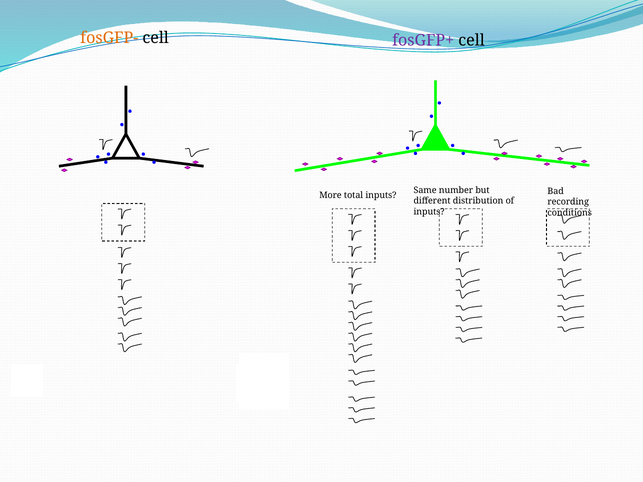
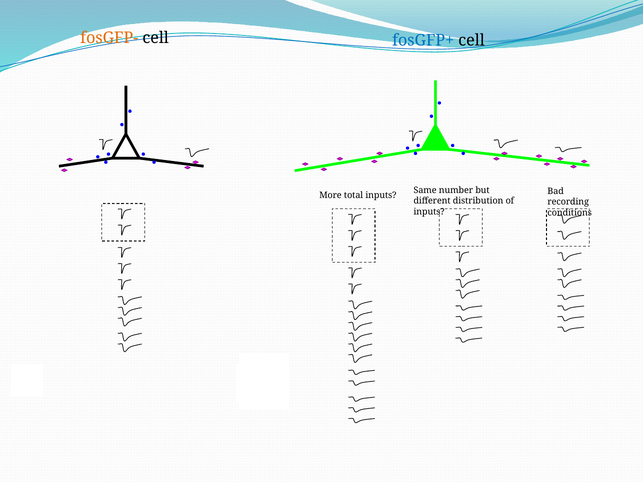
fosGFP+ colour: purple -> blue (423, 41)
